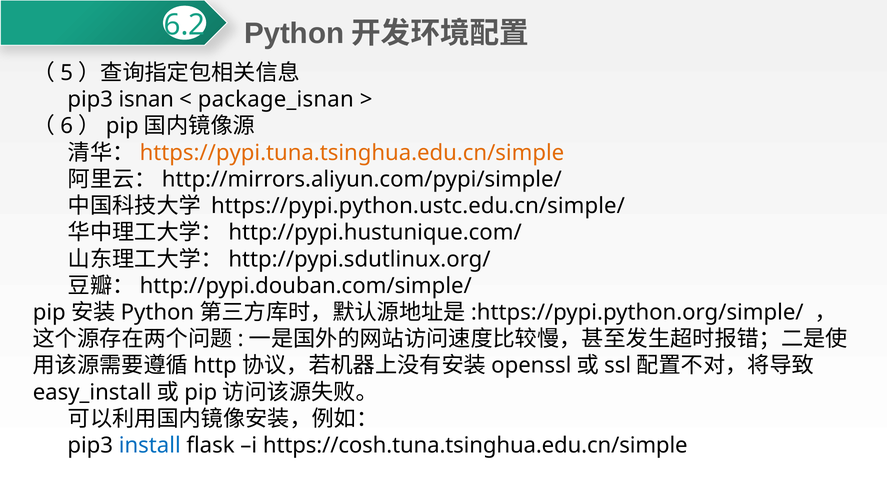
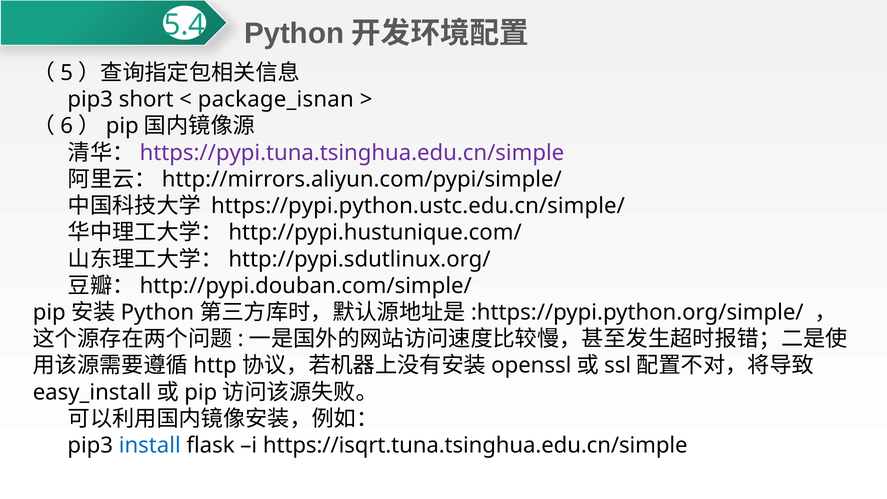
6.2: 6.2 -> 5.4 (185, 25)
isnan: isnan -> short (146, 100)
https://pypi.tuna.tsinghua.edu.cn/simple colour: orange -> purple (352, 153)
https://cosh.tuna.tsinghua.edu.cn/simple: https://cosh.tuna.tsinghua.edu.cn/simple -> https://isqrt.tuna.tsinghua.edu.cn/simple (475, 445)
